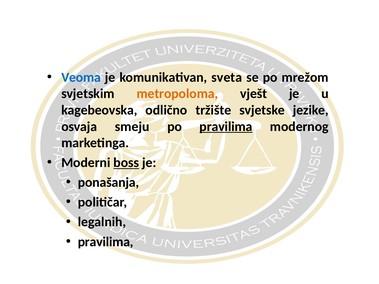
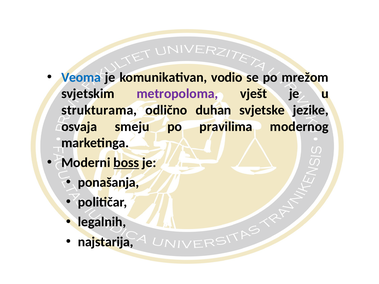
sveta: sveta -> vodio (227, 77)
metropoloma colour: orange -> purple (177, 94)
kagebeovska: kagebeovska -> strukturama (99, 110)
tržište: tržište -> duhan (213, 110)
pravilima underline: present -> none (226, 127)
pravilima: pravilima -> najstarija (106, 242)
